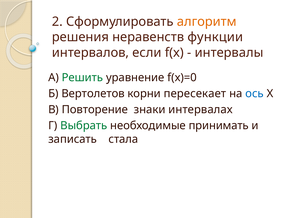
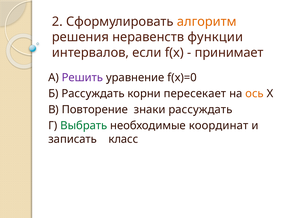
интервалы: интервалы -> принимает (229, 52)
Решить colour: green -> purple (82, 77)
Б Вертолетов: Вертолетов -> Рассуждать (93, 93)
ось colour: blue -> orange (255, 93)
знаки интервалах: интервалах -> рассуждать (200, 109)
принимать: принимать -> координат (219, 125)
стала: стала -> класс (123, 139)
